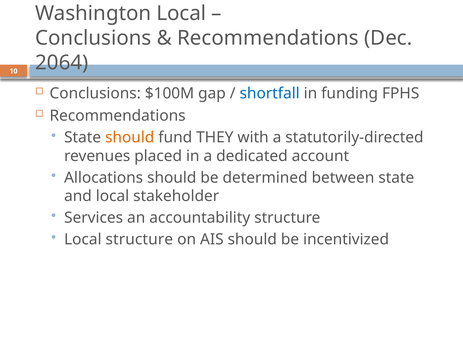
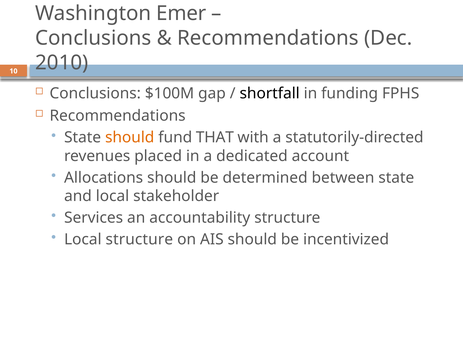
Washington Local: Local -> Emer (181, 13)
2064: 2064 -> 2010 (62, 63)
shortfall colour: blue -> black (270, 93)
THEY: THEY -> THAT (215, 138)
